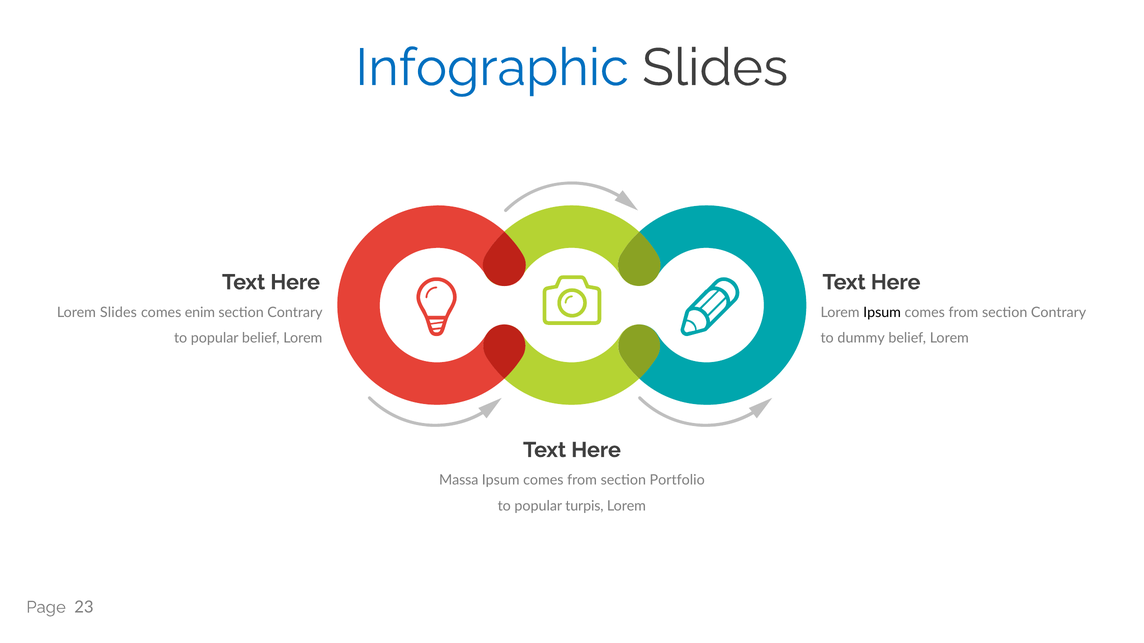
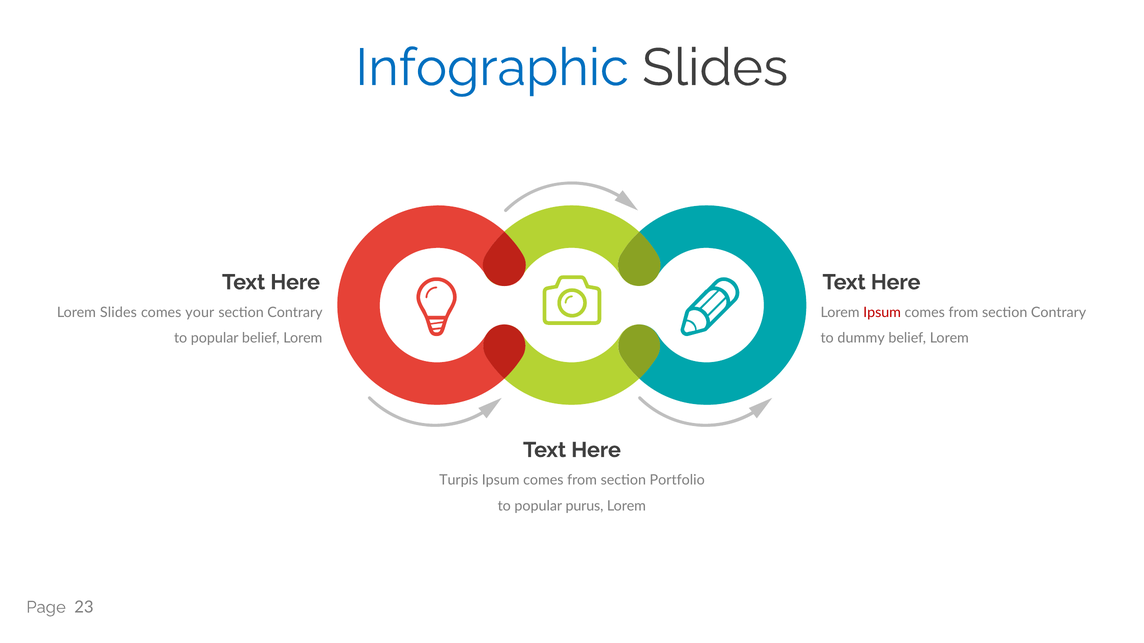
enim: enim -> your (200, 313)
Ipsum colour: black -> red (882, 313)
Massa: Massa -> Turpis (459, 480)
turpis: turpis -> purus (584, 506)
